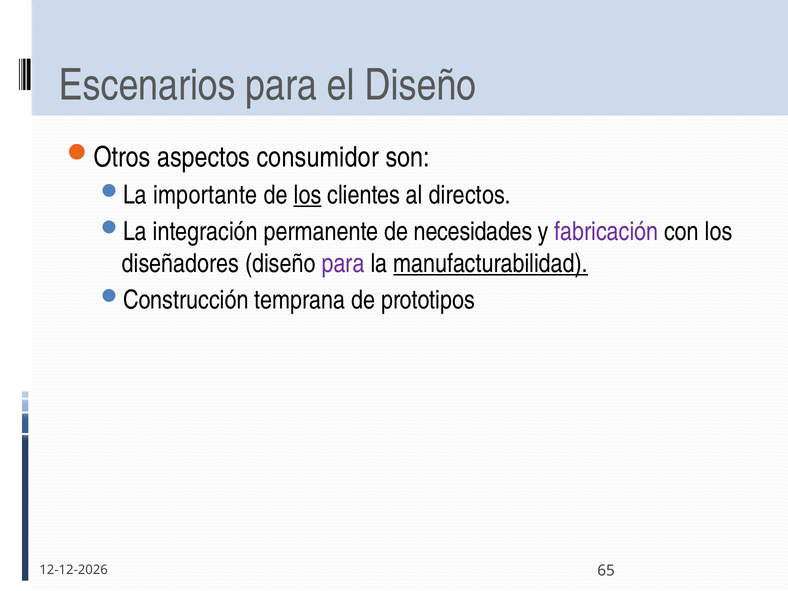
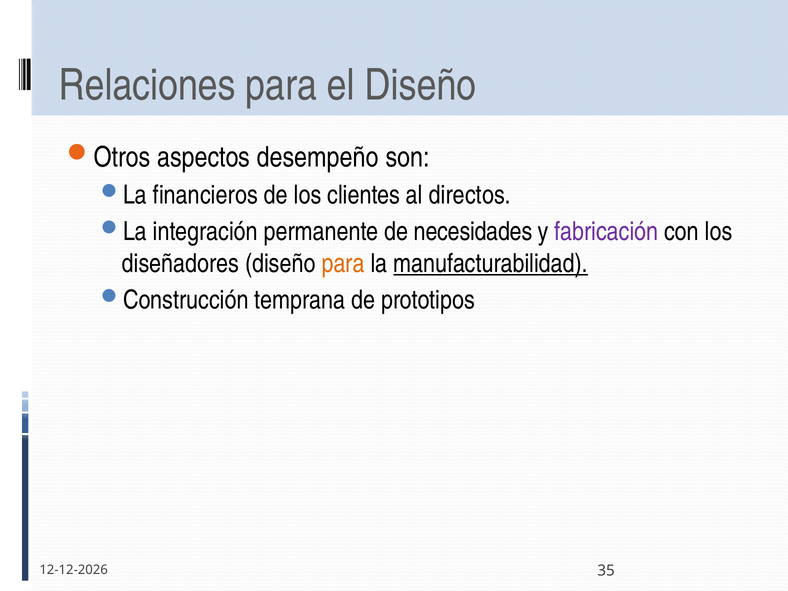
Escenarios: Escenarios -> Relaciones (147, 85)
consumidor: consumidor -> desempeño (318, 157)
importante: importante -> financieros (205, 195)
los underline: present -> none (308, 195)
para colour: purple -> orange (343, 263)
65: 65 -> 35 (606, 571)
